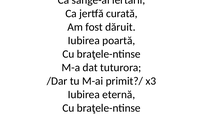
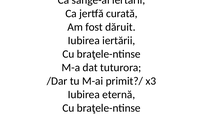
Iubirea poartă: poartă -> iertării (119, 41)
